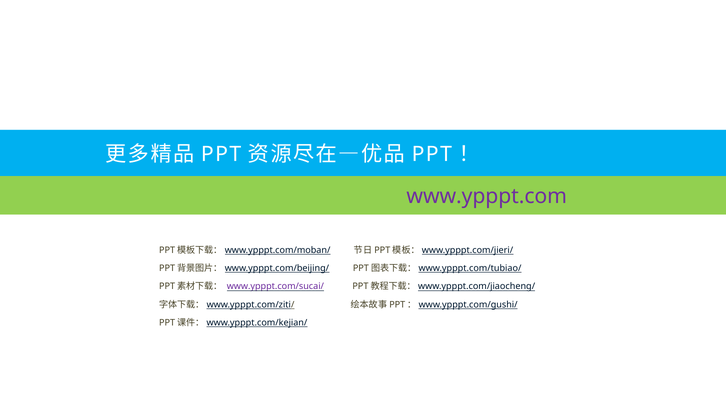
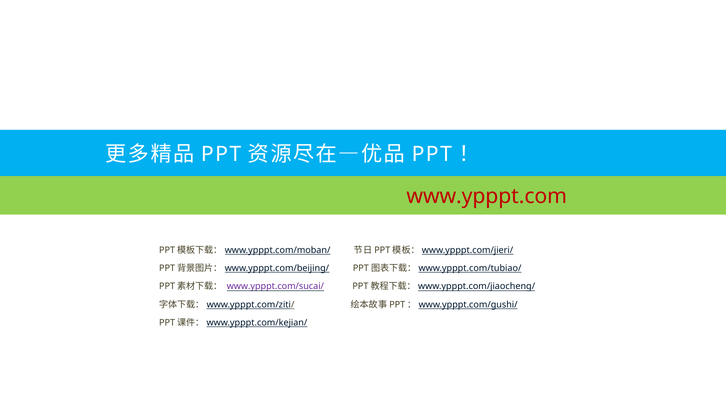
www.ypppt.com colour: purple -> red (487, 197)
